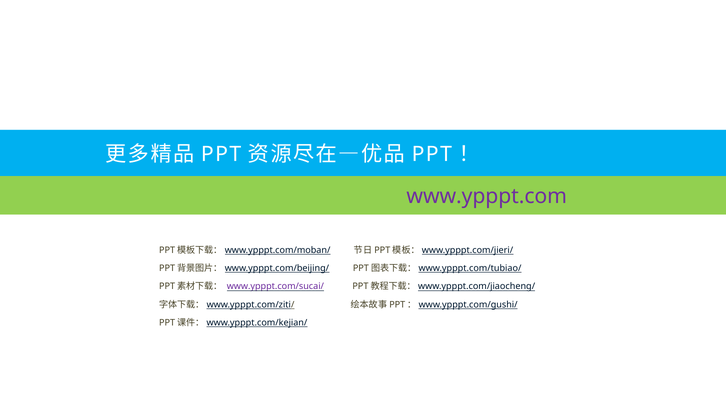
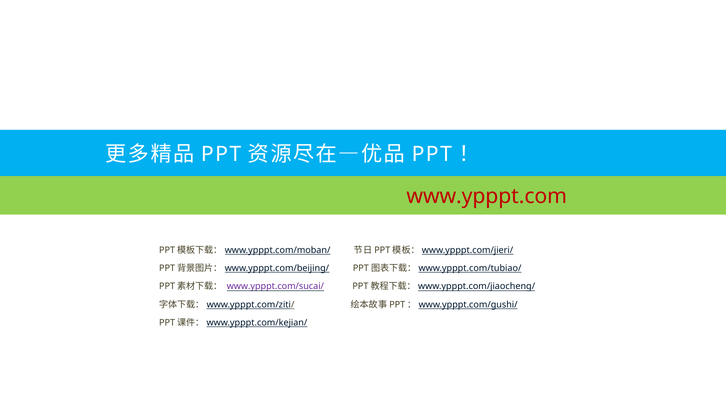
www.ypppt.com colour: purple -> red (487, 197)
